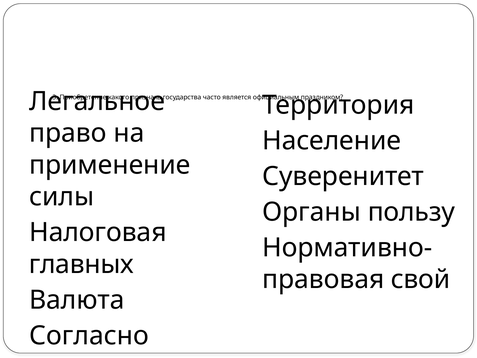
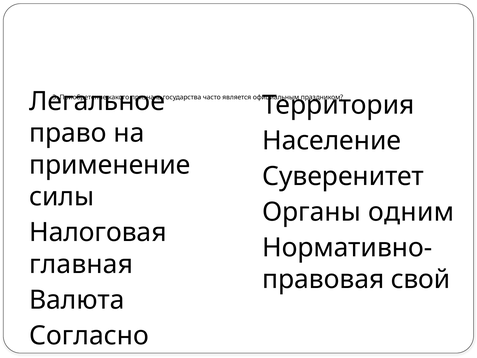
пользу: пользу -> одним (411, 212)
главных: главных -> главная (81, 264)
